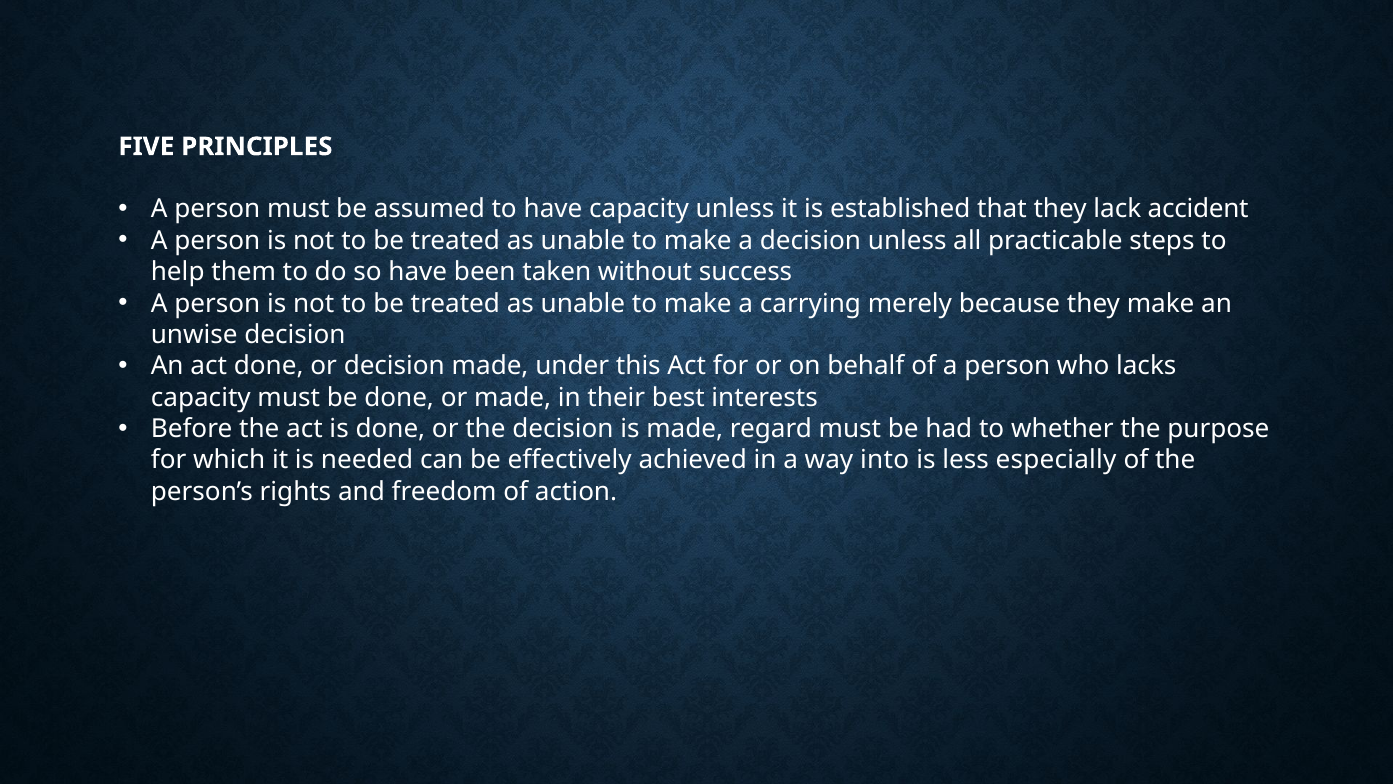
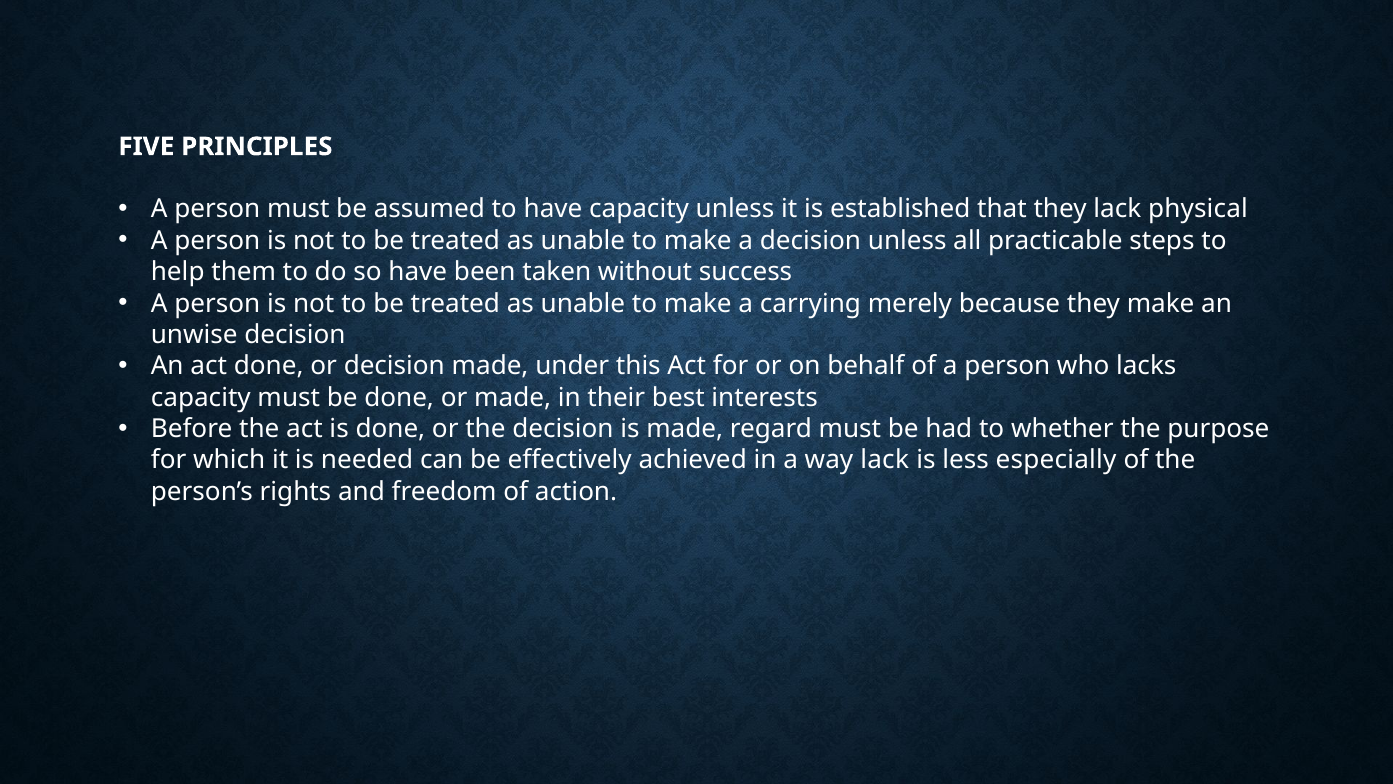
accident: accident -> physical (1198, 209)
way into: into -> lack (885, 460)
